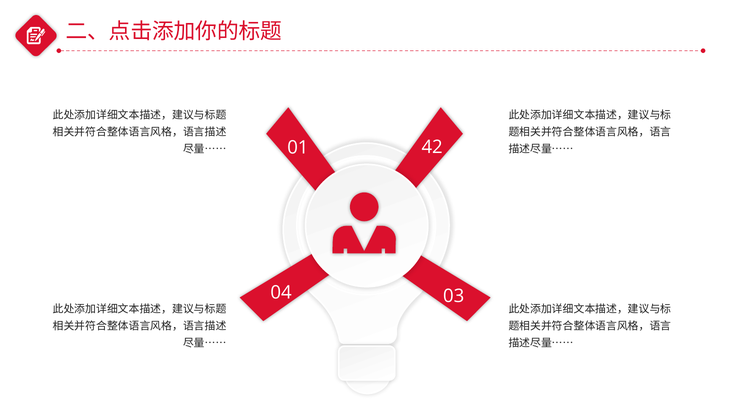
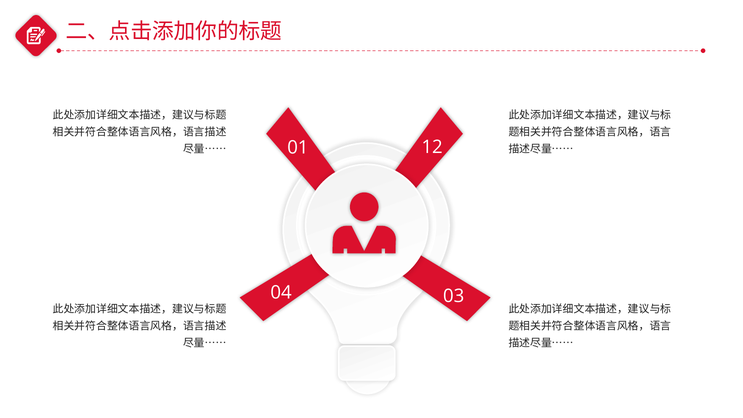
42: 42 -> 12 (432, 147)
